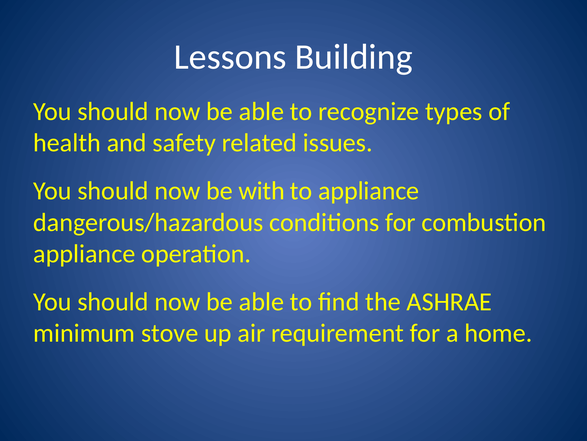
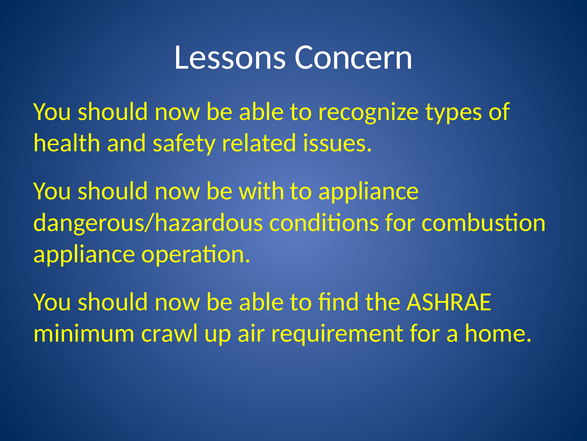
Building: Building -> Concern (354, 57)
stove: stove -> crawl (170, 333)
